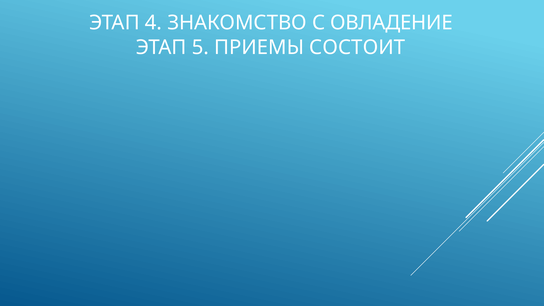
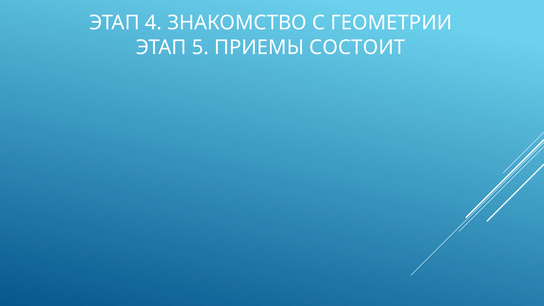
ОВЛАДЕНИЕ: ОВЛАДЕНИЕ -> ГЕОМЕТРИИ (391, 23)
